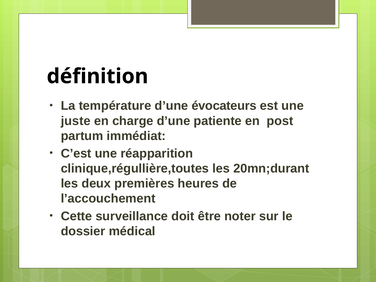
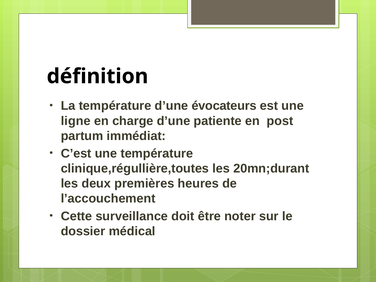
juste: juste -> ligne (76, 121)
une réapparition: réapparition -> température (157, 153)
